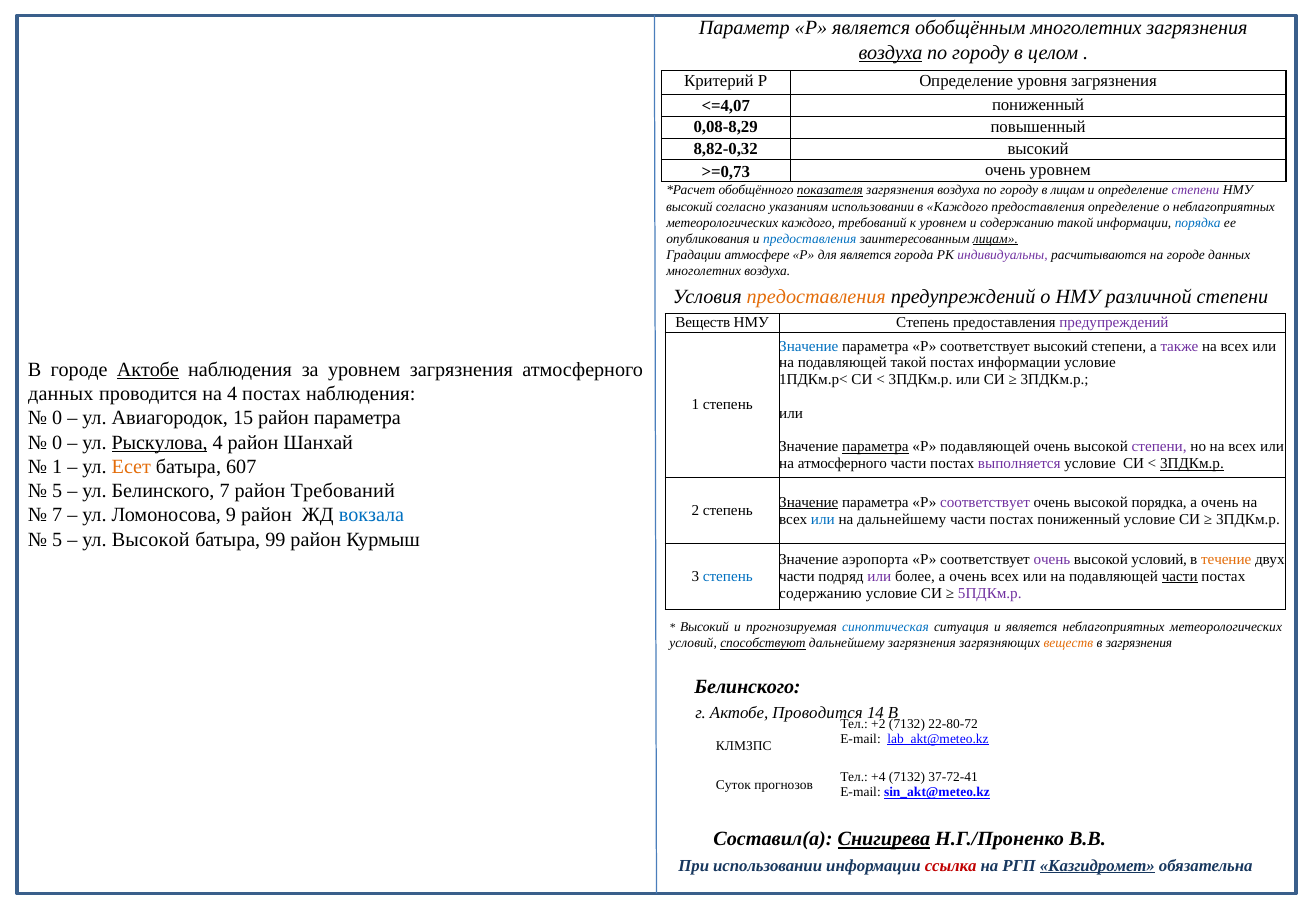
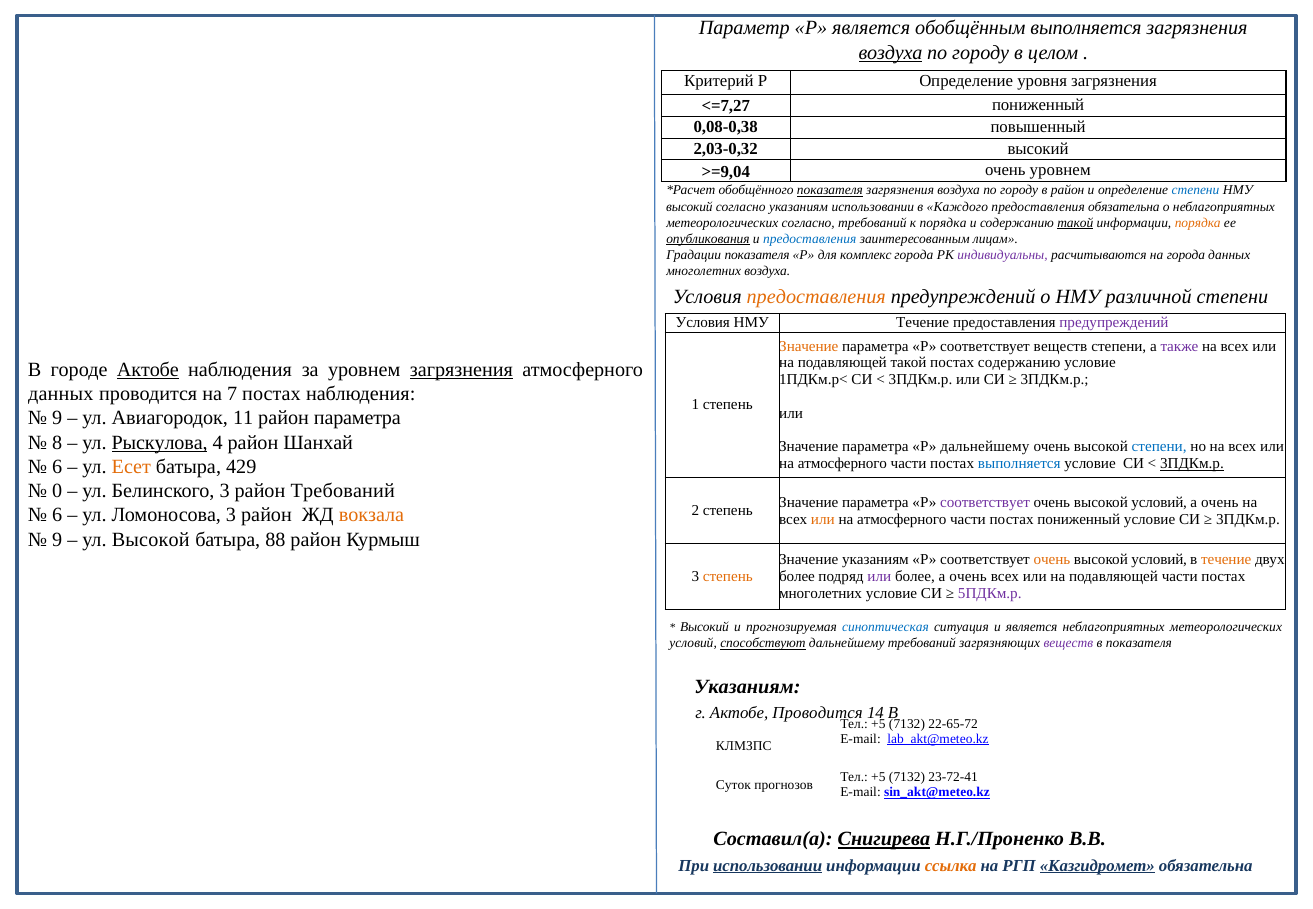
обобщённым многолетних: многолетних -> выполняется (1086, 28)
<=4,07: <=4,07 -> <=7,27 (726, 106)
0,08-8,29: 0,08-8,29 -> 0,08-0,38 (726, 127)
8,82-0,32: 8,82-0,32 -> 2,03-0,32 (726, 149)
>=0,73: >=0,73 -> >=9,04 (726, 172)
в лицам: лицам -> район (1068, 190)
степени colour: purple -> blue (1195, 190)
предоставления определение: определение -> обязательна (1124, 207)
метеорологических каждого: каждого -> согласно (808, 223)
к уровнем: уровнем -> порядка (943, 223)
такой underline: none -> present (1075, 223)
порядка colour: blue -> orange (1198, 223)
опубликования underline: none -> present (708, 239)
лицам underline: present -> none (995, 239)
Градации атмосфере: атмосфере -> показателя (757, 255)
для является: является -> комплекс (866, 255)
на городе: городе -> города (1186, 255)
Веществ: Веществ -> Условия (703, 323)
НМУ Степень: Степень -> Течение (923, 323)
Значение colour: blue -> orange (809, 346)
соответствует высокий: высокий -> веществ (1061, 346)
постах информации: информации -> содержанию (1019, 363)
загрязнения underline: none -> present (461, 370)
на 4: 4 -> 7 (232, 394)
0: 0 -> 9 (57, 418)
15: 15 -> 11 (243, 418)
0: 0 -> 8 (57, 443)
параметра underline: present -> none (875, 447)
Р подавляющей: подавляющей -> дальнейшему (985, 447)
степени colour: purple -> blue (1159, 447)
выполняется colour: purple -> blue (1019, 464)
1: 1 -> 6 (57, 467)
607: 607 -> 429 (241, 467)
5: 5 -> 0 (57, 491)
Белинского 7: 7 -> 3 (225, 491)
Значение underline: present -> none (809, 502)
порядка: порядка -> условий (1159, 502)
7: 7 -> 6 (57, 515)
Ломоносова 9: 9 -> 3 (231, 515)
вокзала colour: blue -> orange (371, 515)
или colour: blue -> orange (823, 519)
дальнейшему: дальнейшему -> атмосферного (902, 519)
5: 5 -> 9 (57, 539)
99: 99 -> 88 (275, 539)
Значение аэропорта: аэропорта -> указаниям (875, 560)
очень colour: purple -> orange (1052, 560)
степень colour: blue -> orange (728, 576)
части: части -> более (797, 576)
части underline: present -> none (1180, 576)
содержанию: содержанию -> многолетних (821, 593)
дальнейшему загрязнения: загрязнения -> требований (922, 643)
веществ colour: orange -> purple (1068, 643)
в загрязнения: загрязнения -> показателя (1139, 643)
Белинского: Белинского -> Указаниям (747, 687)
+2: +2 -> +5 (878, 724)
22-80-72: 22-80-72 -> 22-65-72 (953, 724)
+4: +4 -> +5 (878, 777)
37-72-41: 37-72-41 -> 23-72-41 (953, 777)
использовании underline: none -> present (768, 866)
ссылка colour: red -> orange (951, 866)
